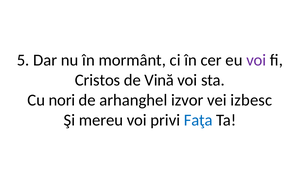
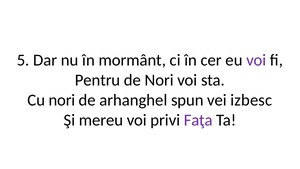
Cristos: Cristos -> Pentru (98, 80)
de Vină: Vină -> Nori (159, 80)
izvor: izvor -> spun (187, 100)
Faţa colour: blue -> purple (198, 120)
